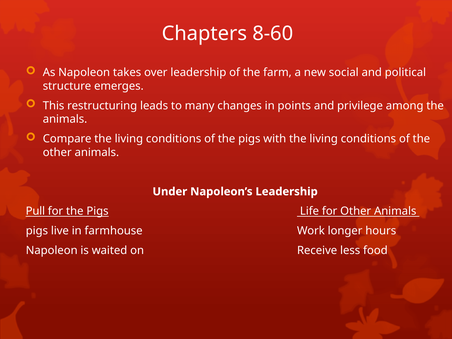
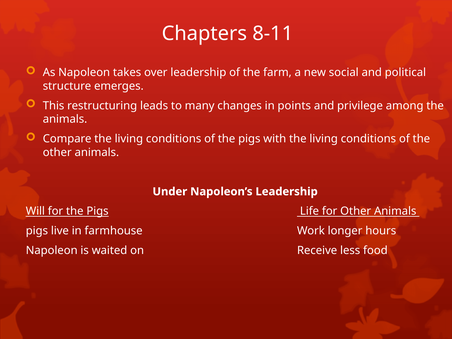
8-60: 8-60 -> 8-11 (273, 34)
Pull: Pull -> Will (35, 211)
